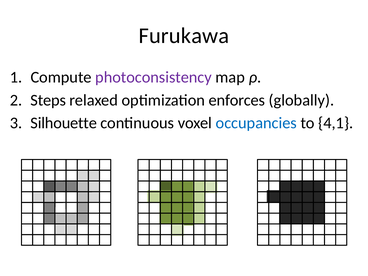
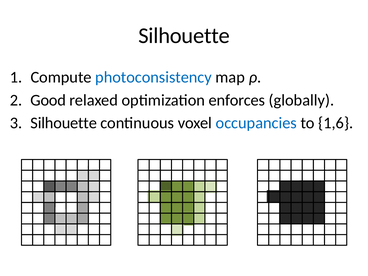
Furukawa: Furukawa -> Silhouette (184, 36)
photoconsistency colour: purple -> blue (153, 77)
Steps: Steps -> Good (48, 100)
4,1: 4,1 -> 1,6 (336, 123)
